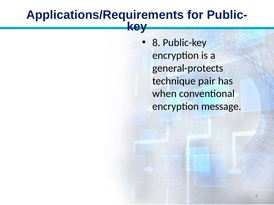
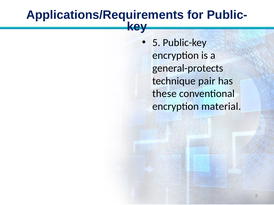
8: 8 -> 5 (156, 43)
when: when -> these (164, 94)
message: message -> material (221, 107)
